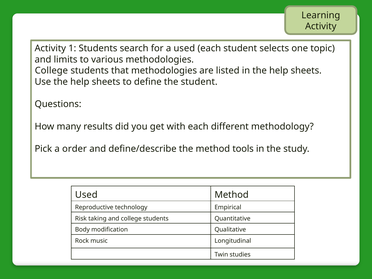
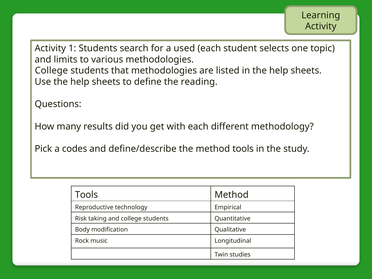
the student: student -> reading (199, 82)
order: order -> codes (75, 149)
Used: Used -> Tools (86, 195)
